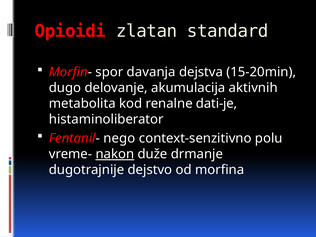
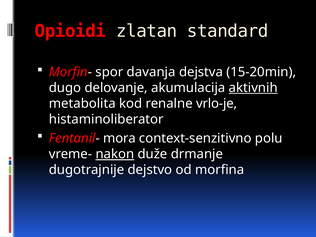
aktivnih underline: none -> present (253, 88)
dati-je: dati-je -> vrlo-je (217, 104)
nego: nego -> mora (119, 138)
